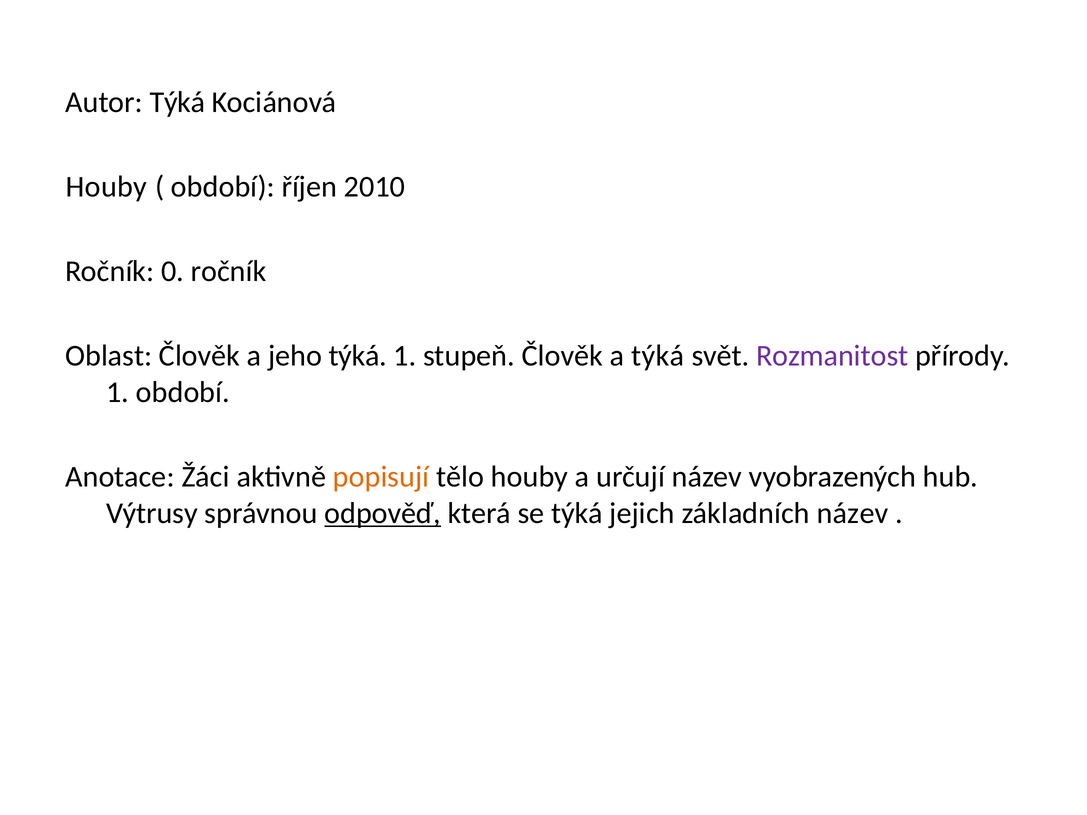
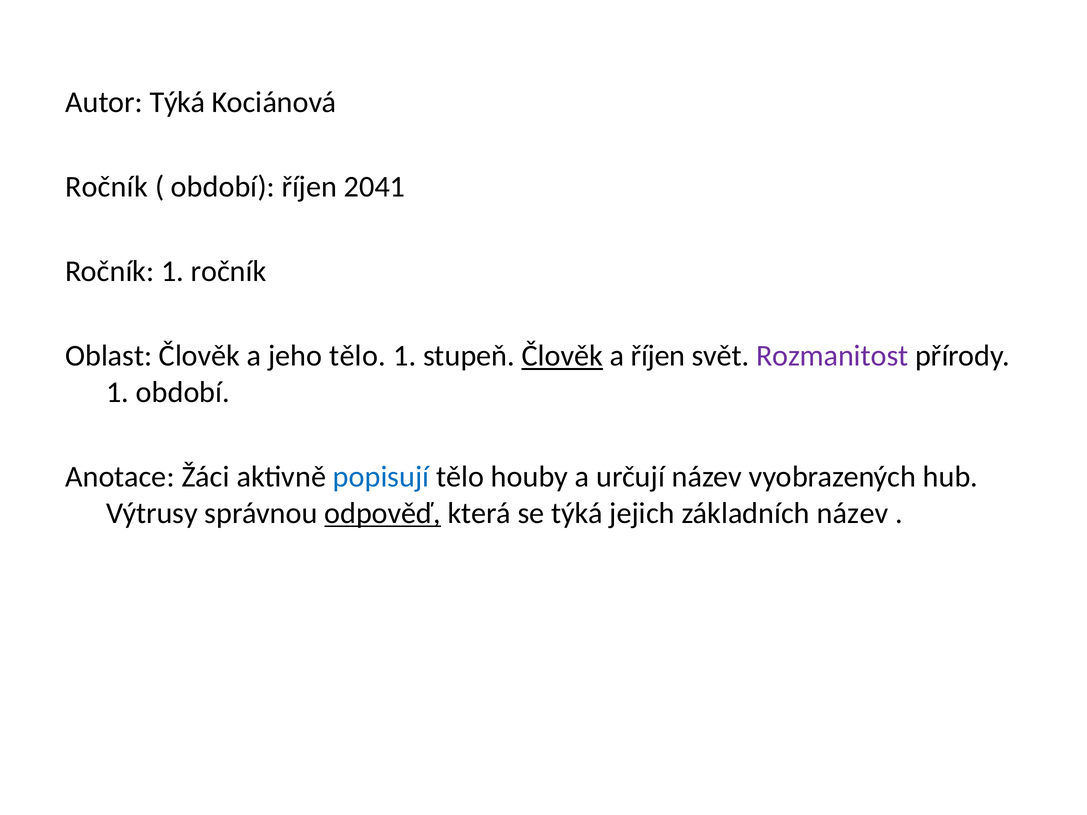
Houby: Houby -> Ročník (107, 187)
2010: 2010 -> 2041 (375, 187)
Ročník 0: 0 -> 1 (173, 271)
jeho týká: týká -> tělo (358, 356)
Člověk underline: none -> present (562, 356)
a týká: týká -> říjen (658, 356)
popisují colour: orange -> blue (381, 477)
